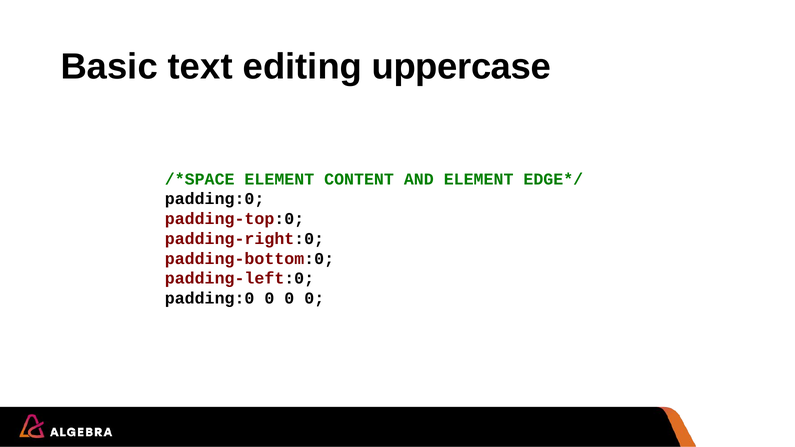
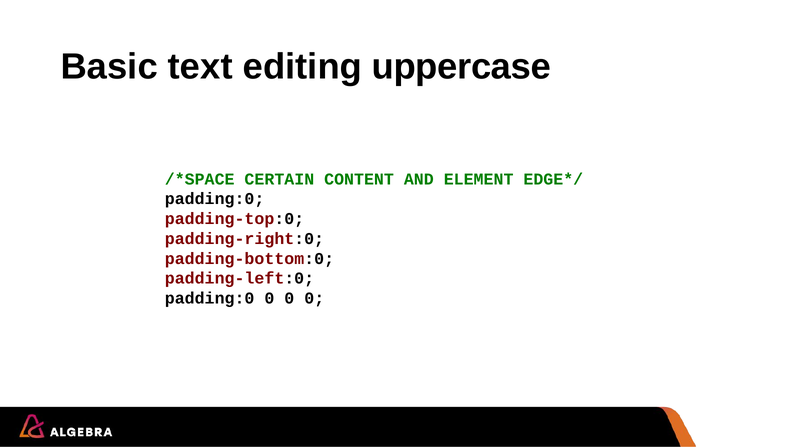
ELEMENT: ELEMENT -> CERTAIN (279, 179)
